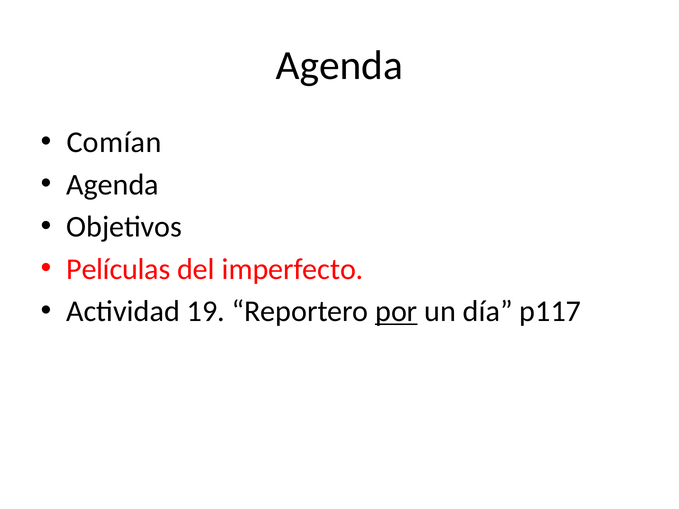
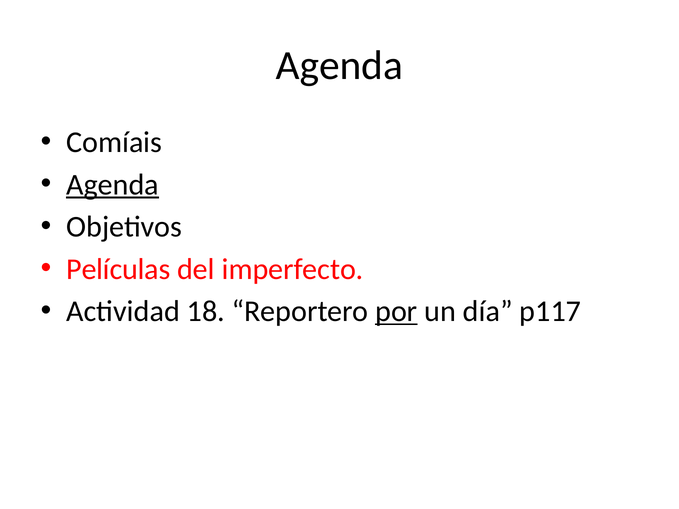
Comían: Comían -> Comíais (114, 142)
Agenda underline: none -> present (113, 185)
19: 19 -> 18 (206, 311)
